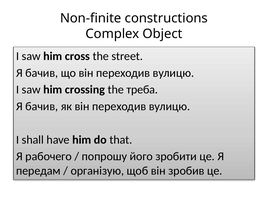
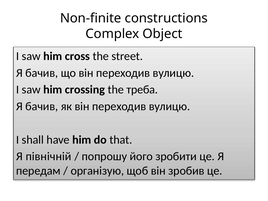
рабочего: рабочего -> північній (48, 156)
